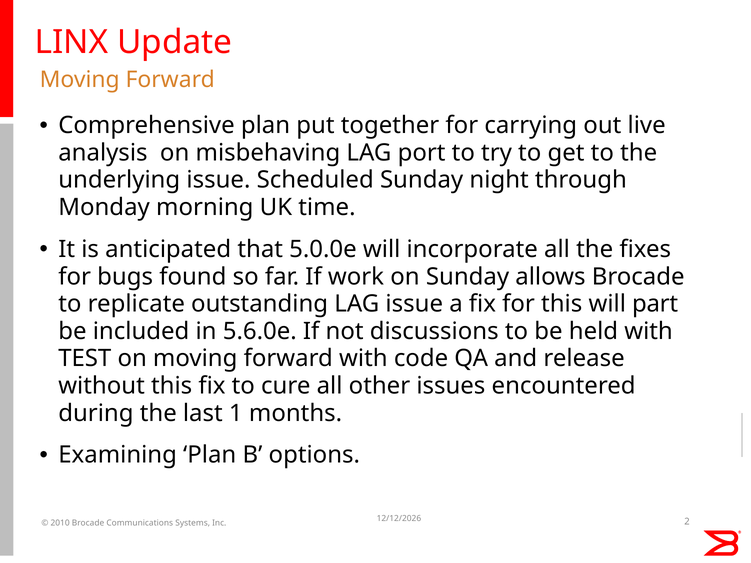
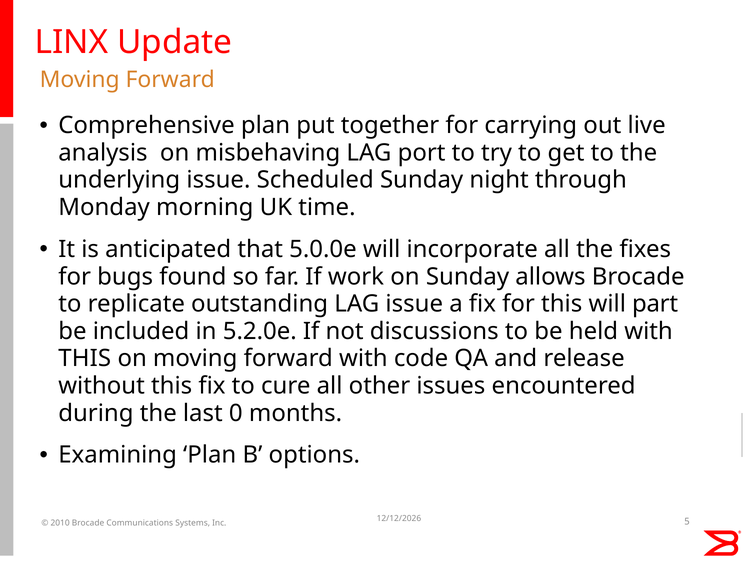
5.6.0e: 5.6.0e -> 5.2.0e (260, 331)
TEST: TEST -> THIS (85, 359)
1: 1 -> 0 (236, 413)
2: 2 -> 5 (687, 522)
